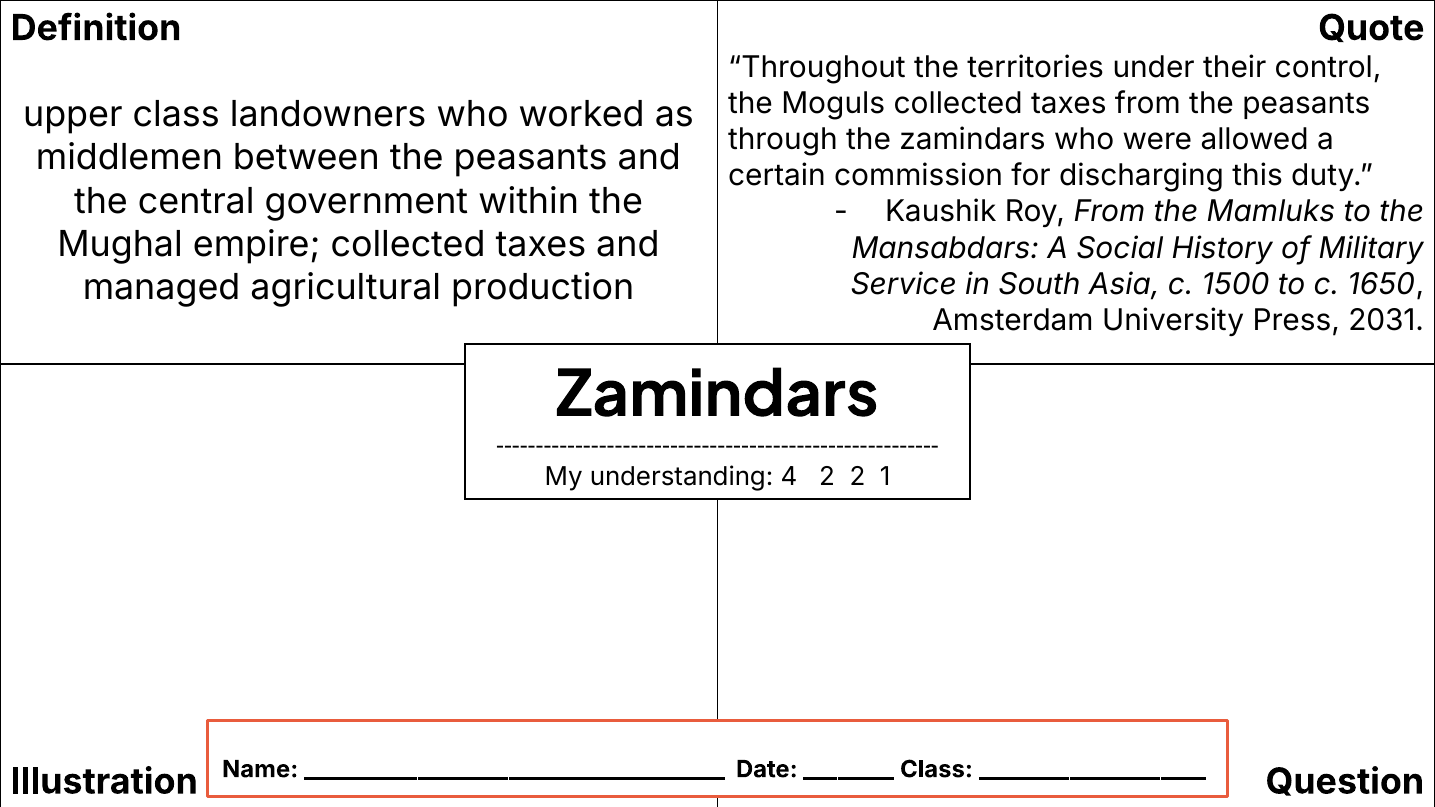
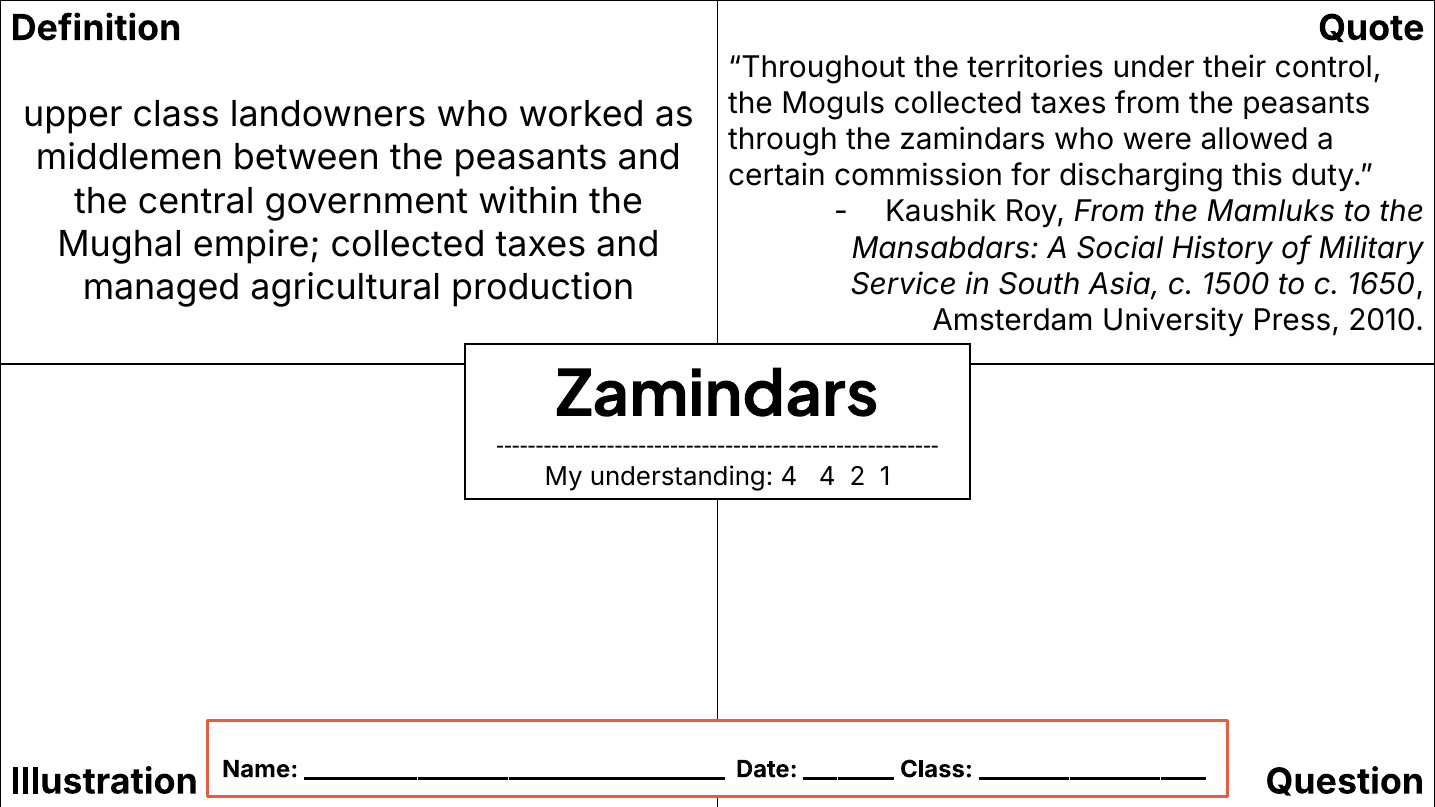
2031: 2031 -> 2010 (1386, 320)
4 2: 2 -> 4 (827, 477)
